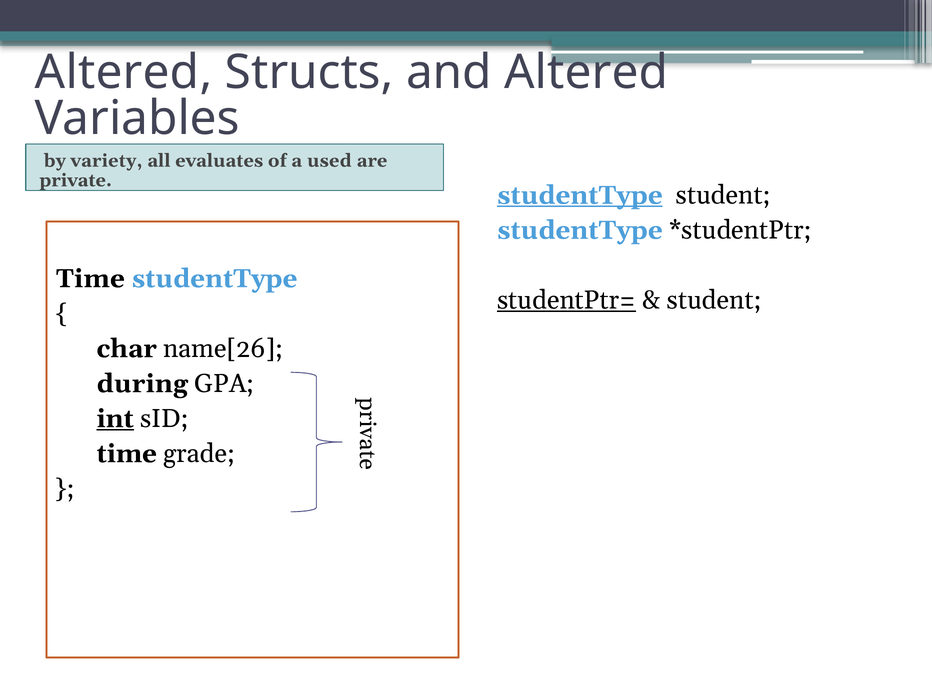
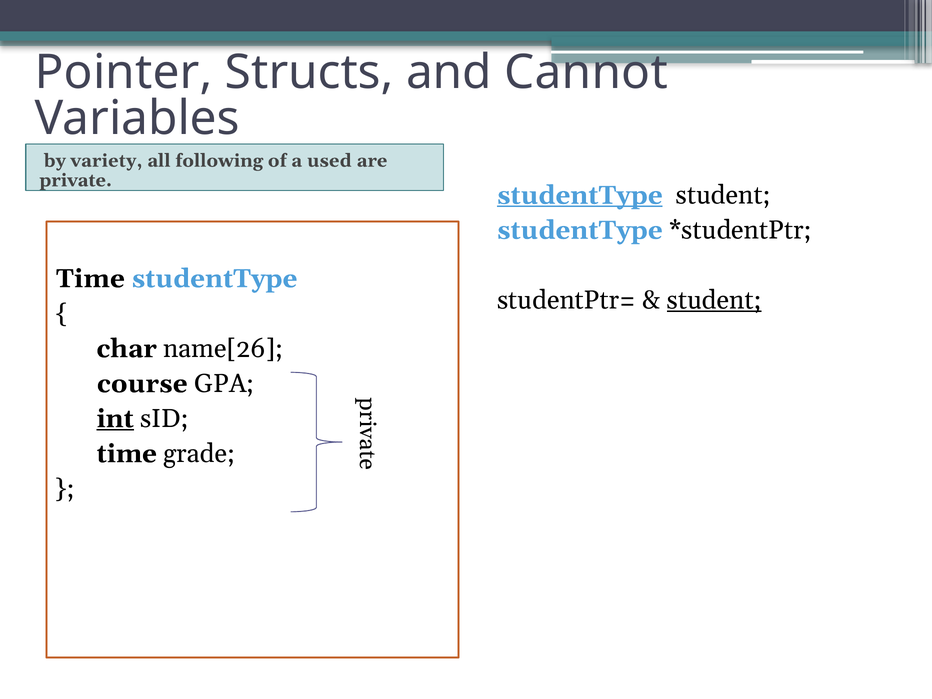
Altered: Altered -> Pointer (124, 73)
and Altered: Altered -> Cannot (586, 73)
evaluates: evaluates -> following (219, 161)
studentPtr= underline: present -> none (567, 300)
student underline: none -> present (714, 300)
during: during -> course (142, 384)
